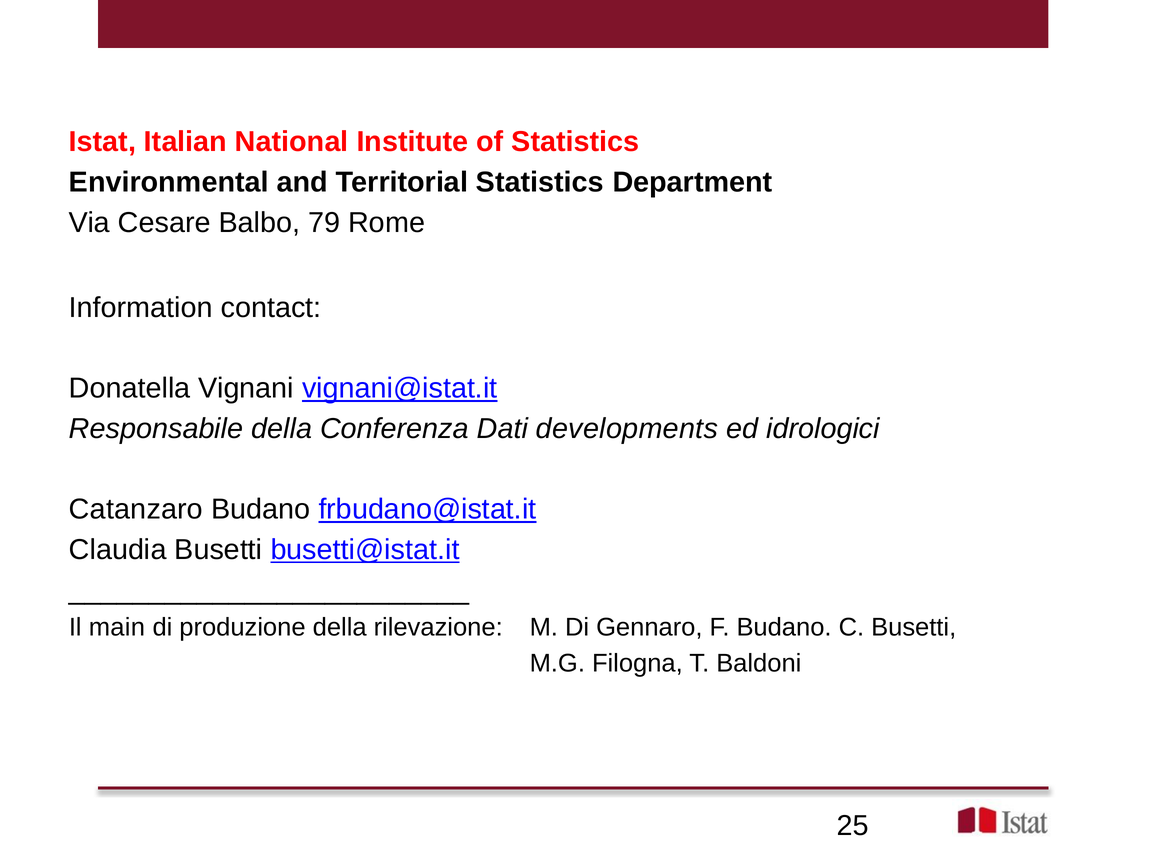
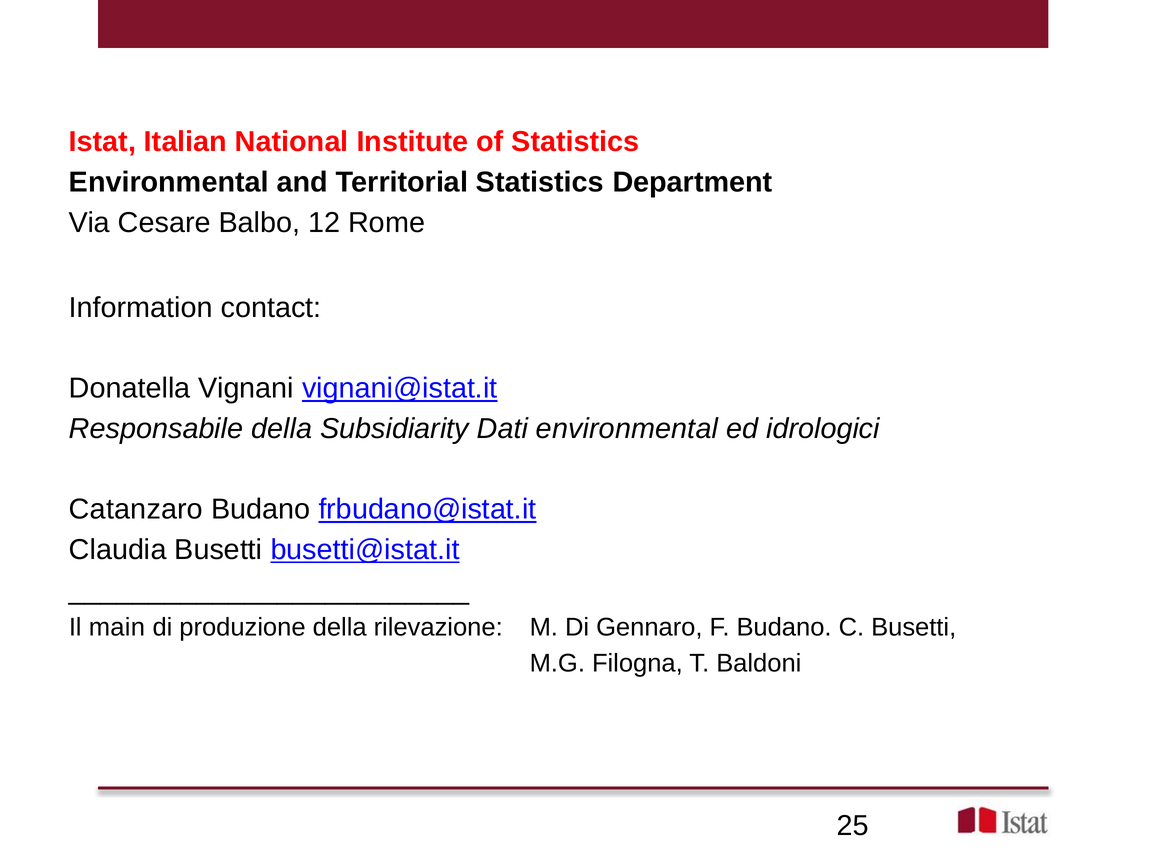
79: 79 -> 12 (324, 223)
Conferenza: Conferenza -> Subsidiarity (394, 429)
Dati developments: developments -> environmental (627, 429)
